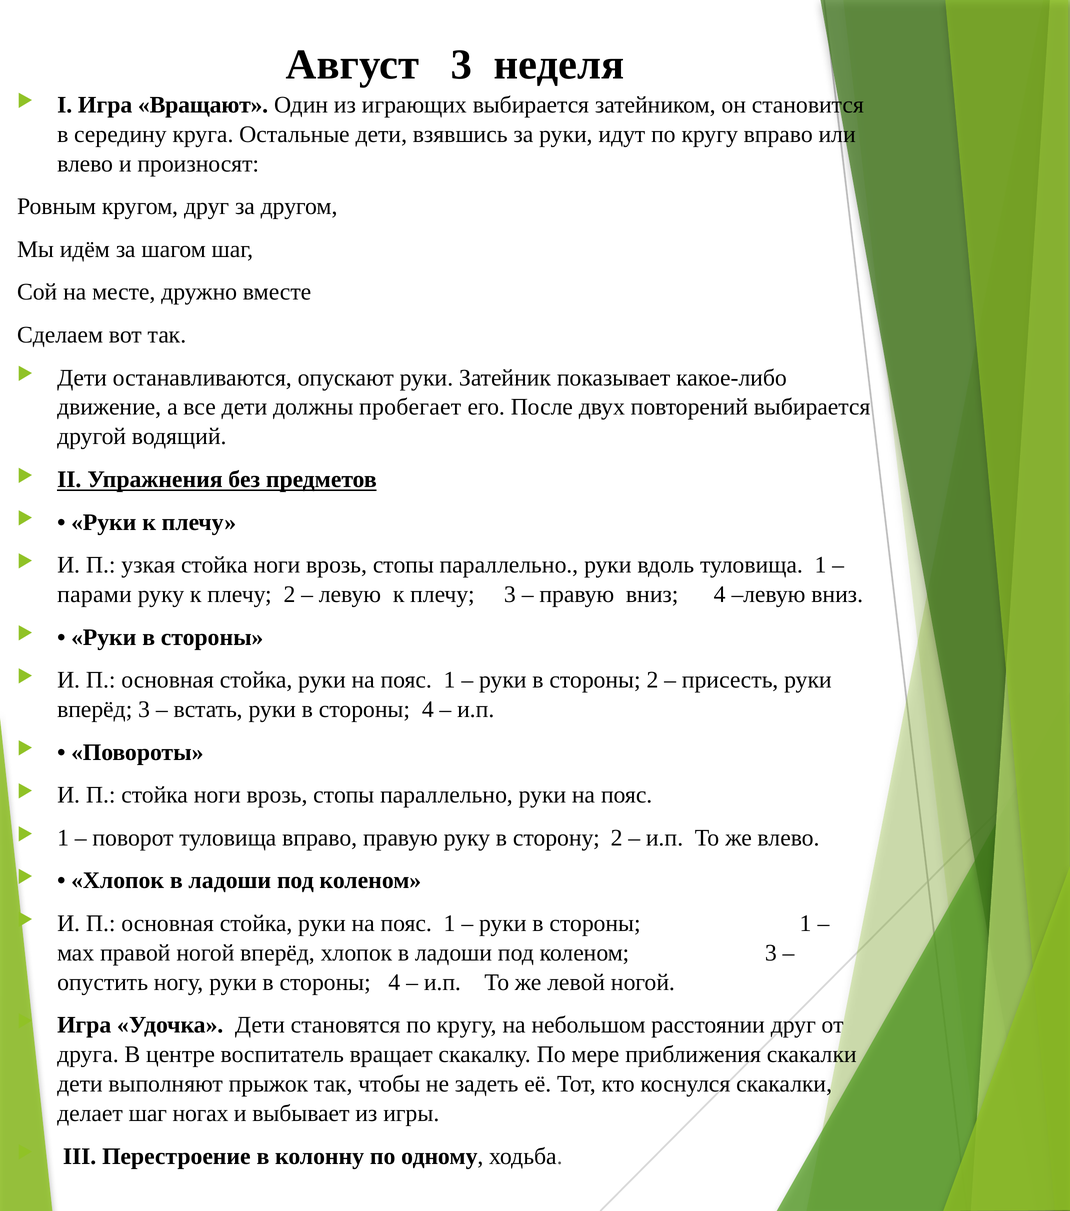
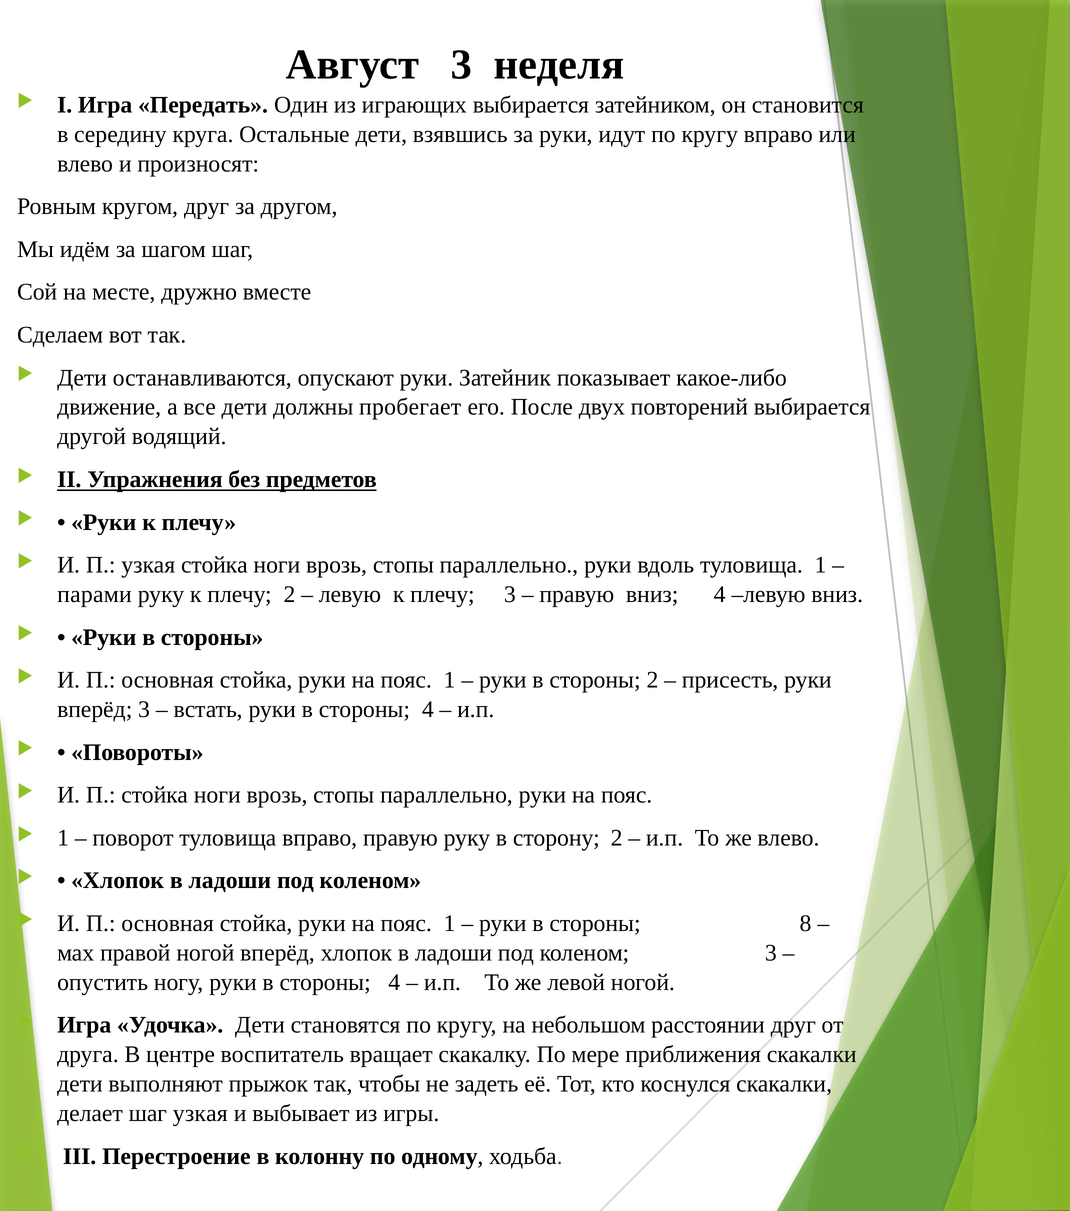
Вращают: Вращают -> Передать (203, 105)
стороны 1: 1 -> 8 (806, 924)
шаг ногах: ногах -> узкая (200, 1114)
